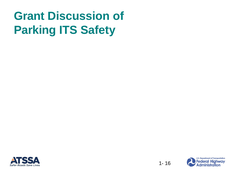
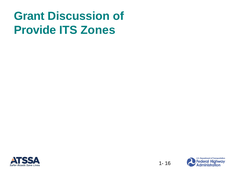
Parking: Parking -> Provide (35, 30)
Safety: Safety -> Zones (98, 30)
